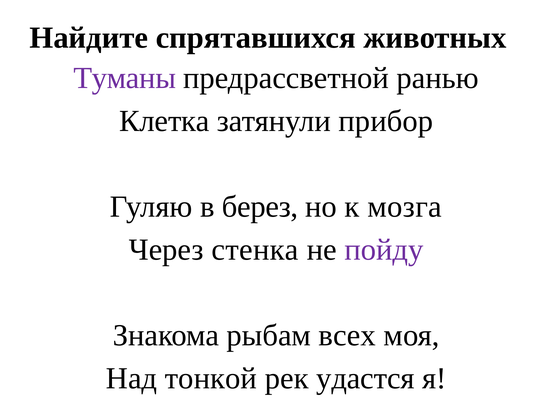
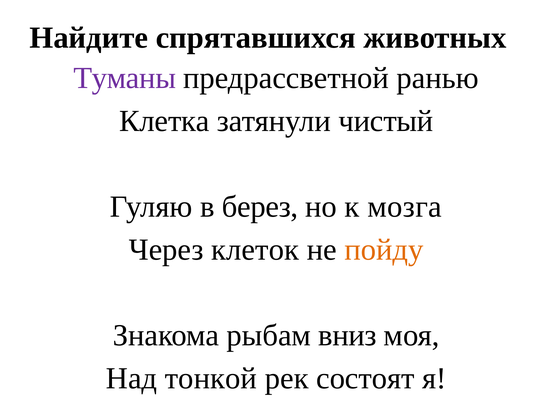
прибор: прибор -> чистый (386, 121)
стенка: стенка -> клеток (255, 250)
пойду colour: purple -> orange (384, 250)
всех: всех -> вниз (347, 336)
удастся: удастся -> состоят (365, 378)
